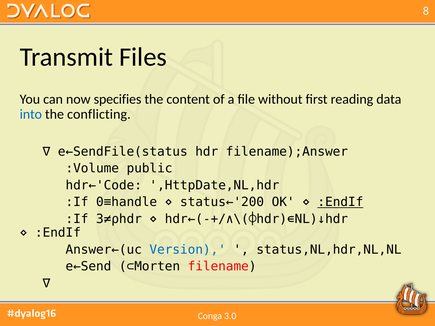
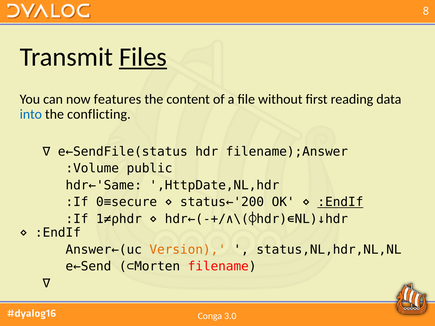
Files underline: none -> present (143, 57)
specifies: specifies -> features (117, 99)
hdr←'Code: hdr←'Code -> hdr←'Same (104, 185)
0≡handle: 0≡handle -> 0≡secure (127, 202)
3≠⍴hdr: 3≠⍴hdr -> 1≠⍴hdr (119, 219)
Version colour: blue -> orange (188, 250)
